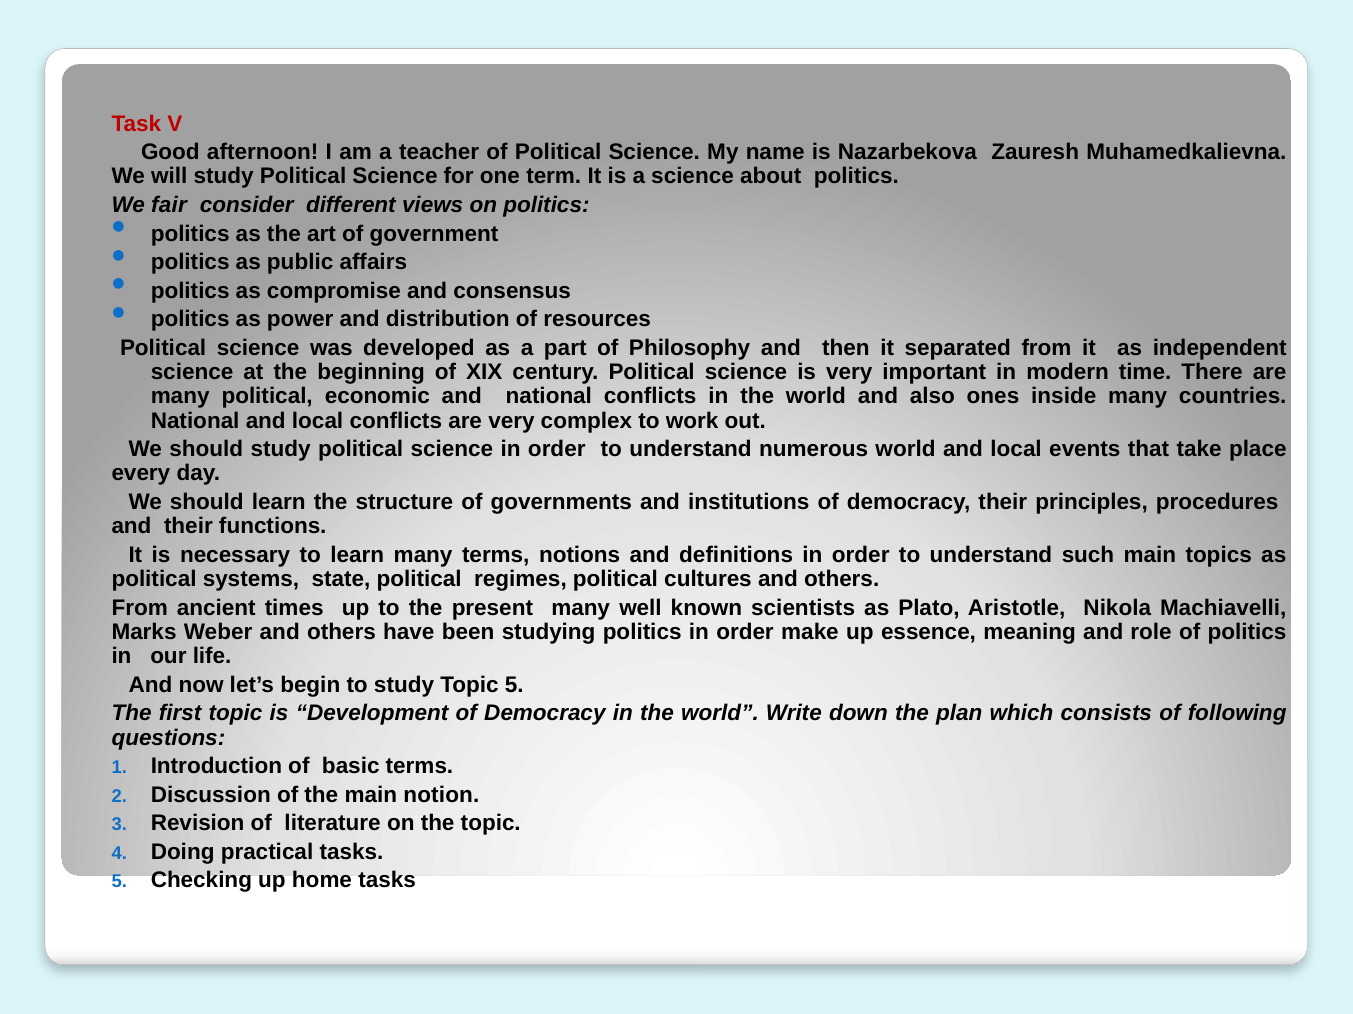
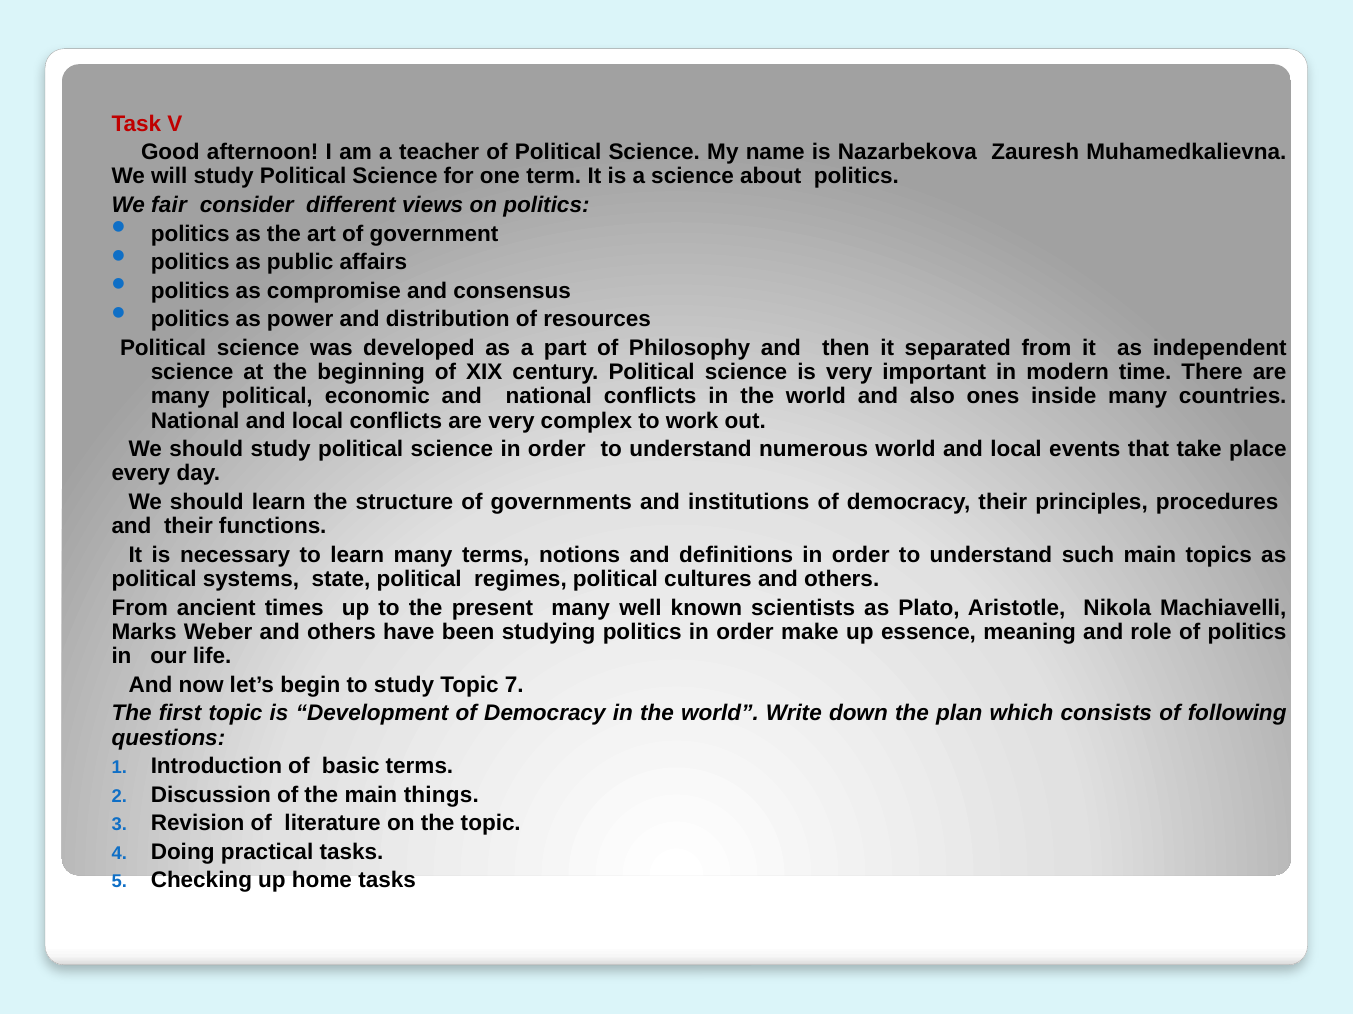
Topic 5: 5 -> 7 (514, 685)
notion: notion -> things (441, 795)
